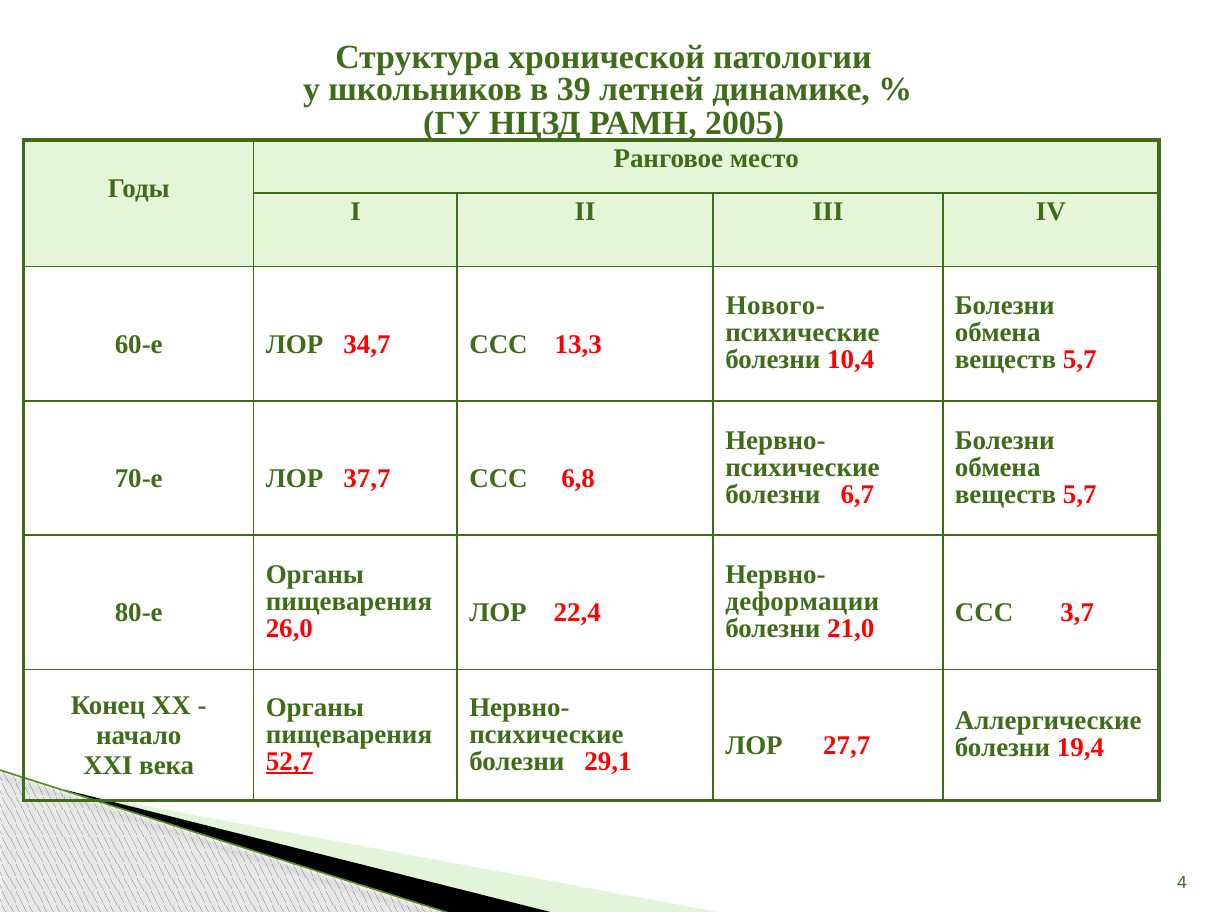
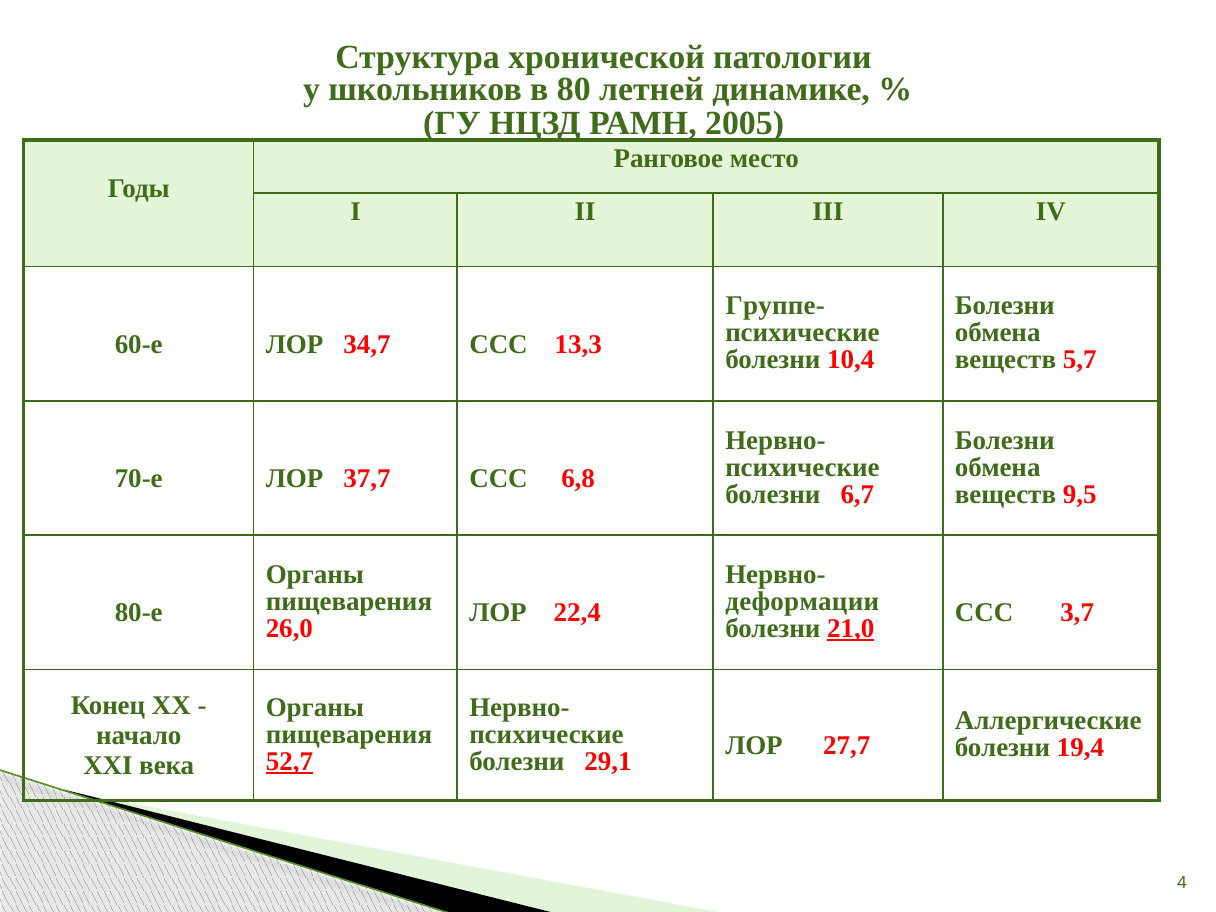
39: 39 -> 80 (574, 90)
Нового-: Нового- -> Группе- (775, 306)
5,7: 5,7 -> 9,5 (1080, 494)
21,0 underline: none -> present (851, 628)
